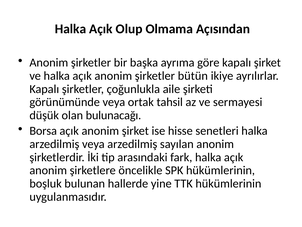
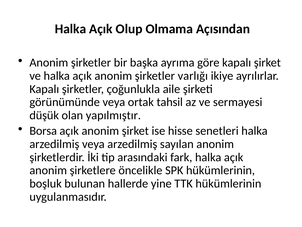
bütün: bütün -> varlığı (193, 76)
bulunacağı: bulunacağı -> yapılmıştır (113, 115)
